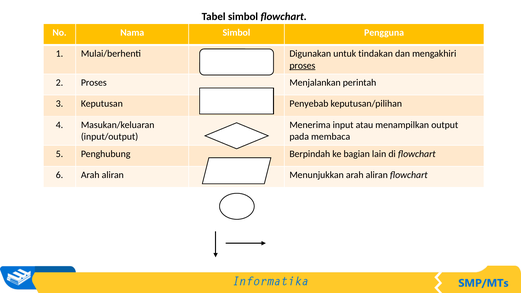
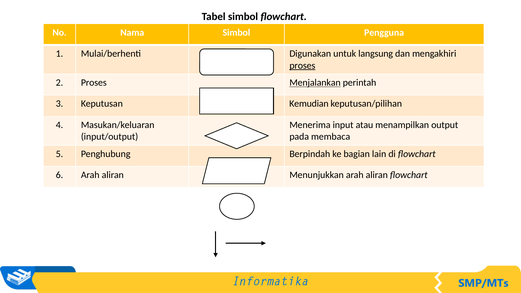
tindakan: tindakan -> langsung (376, 54)
Menjalankan underline: none -> present (315, 83)
Penyebab: Penyebab -> Kemudian (309, 104)
